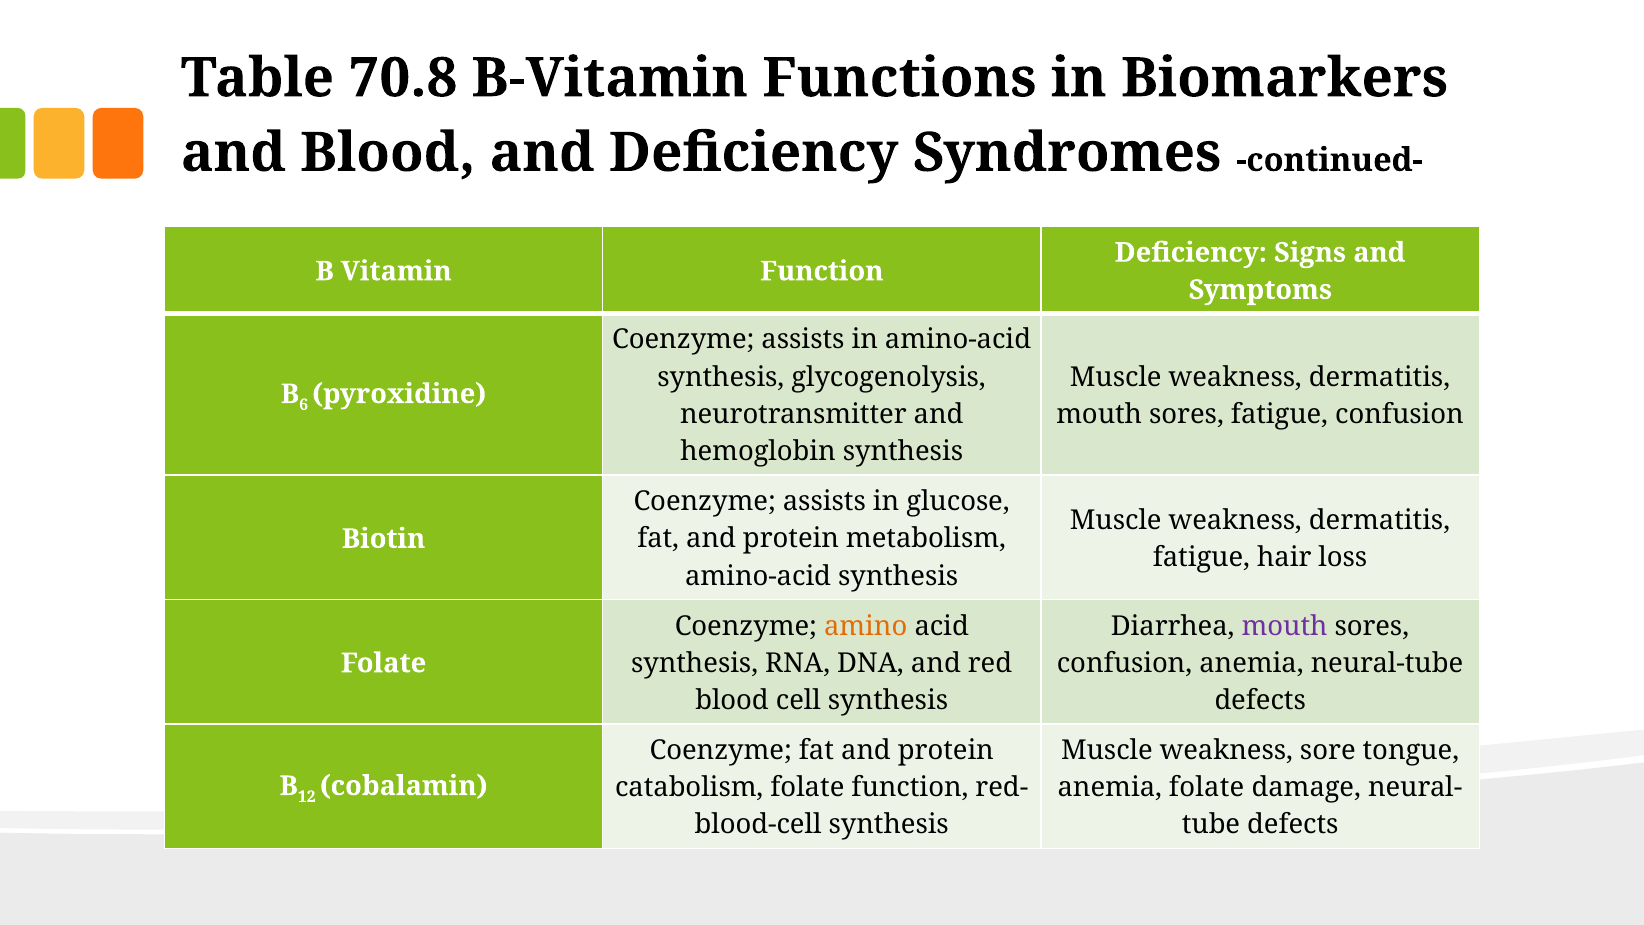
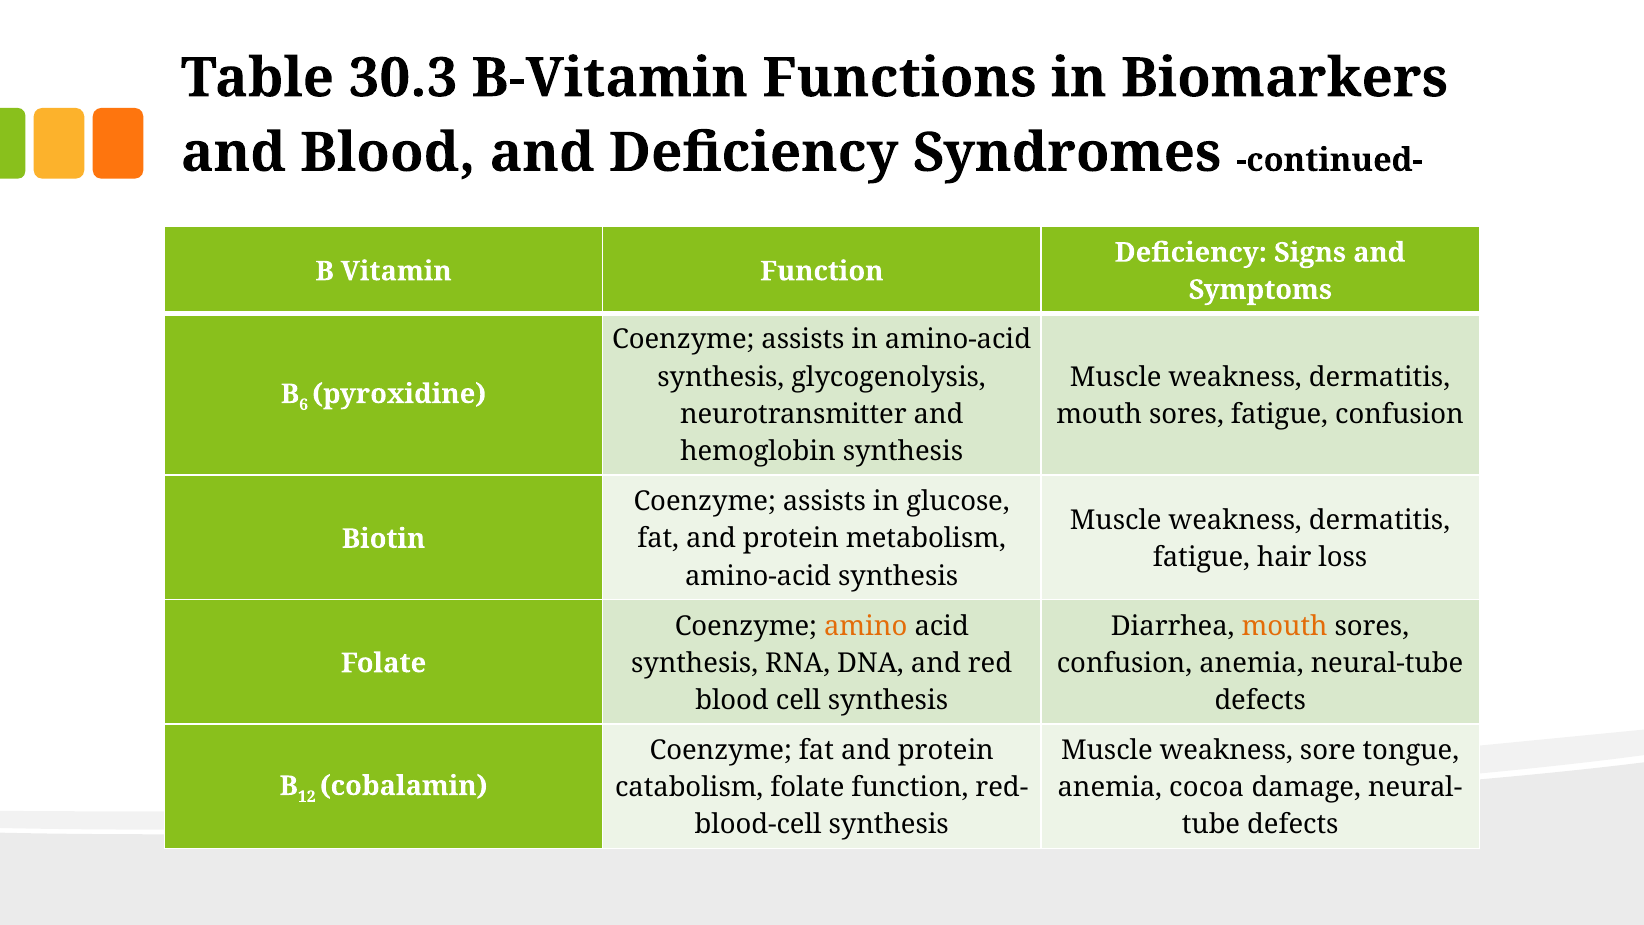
70.8: 70.8 -> 30.3 (403, 78)
mouth colour: purple -> orange (1285, 626)
anemia folate: folate -> cocoa (1207, 788)
